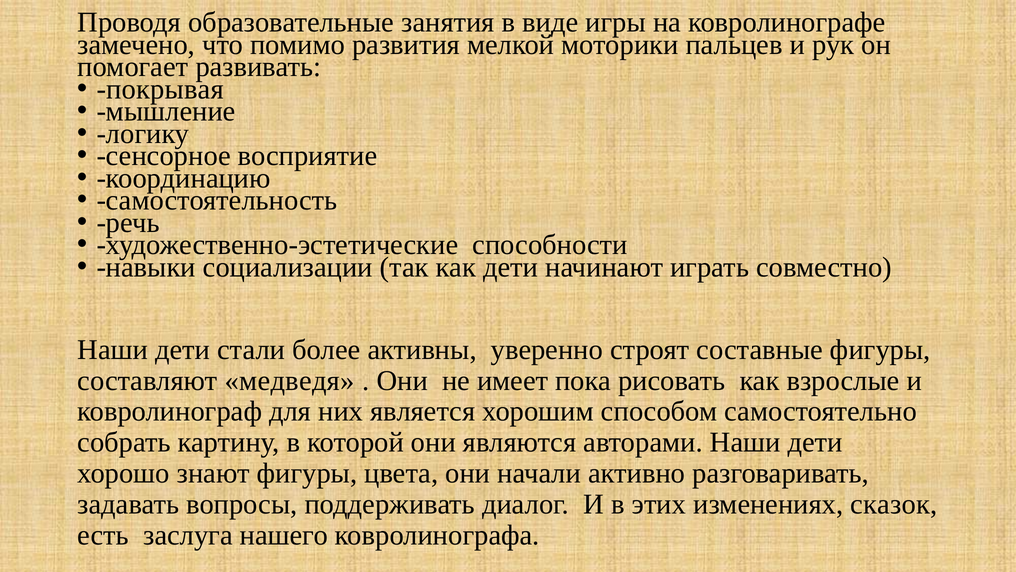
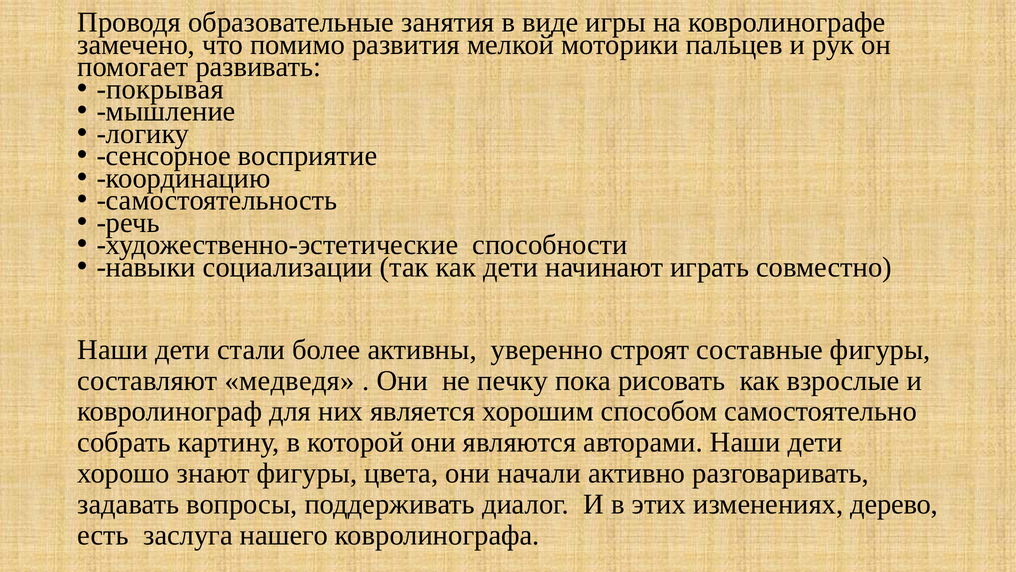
имеет: имеет -> печку (513, 380)
сказок: сказок -> дерево (894, 504)
